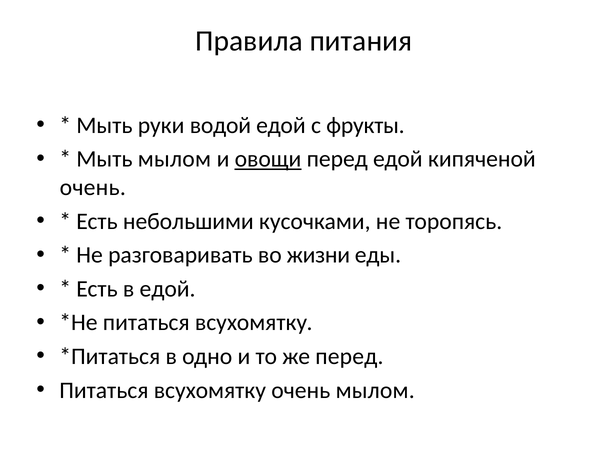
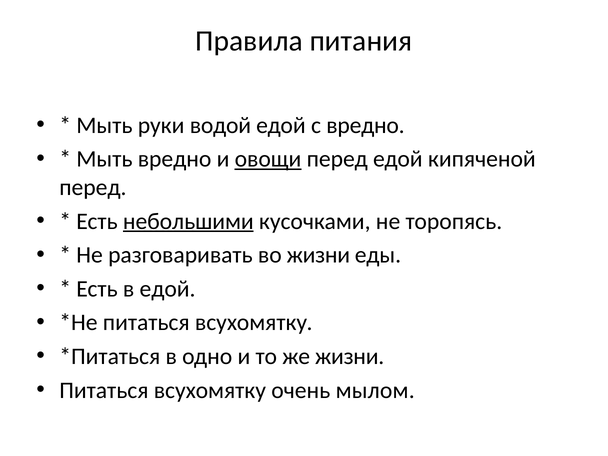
с фрукты: фрукты -> вредно (366, 125)
Мыть мылом: мылом -> вредно (175, 159)
очень: очень -> перед (93, 187)
небольшими underline: none -> present (188, 221)
же перед: перед -> жизни (350, 356)
